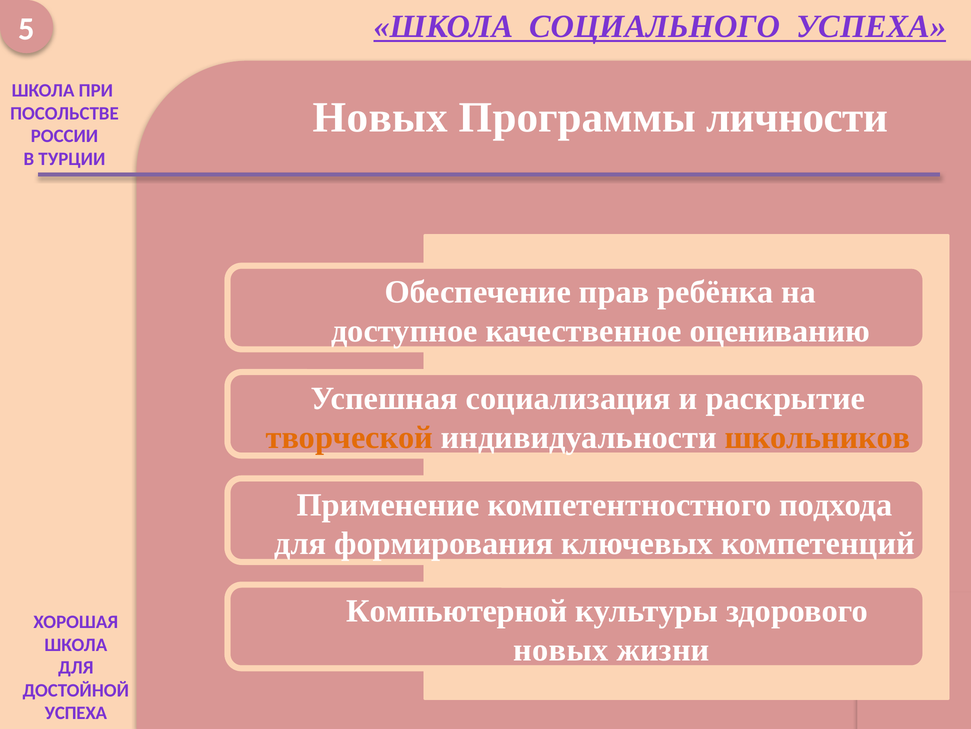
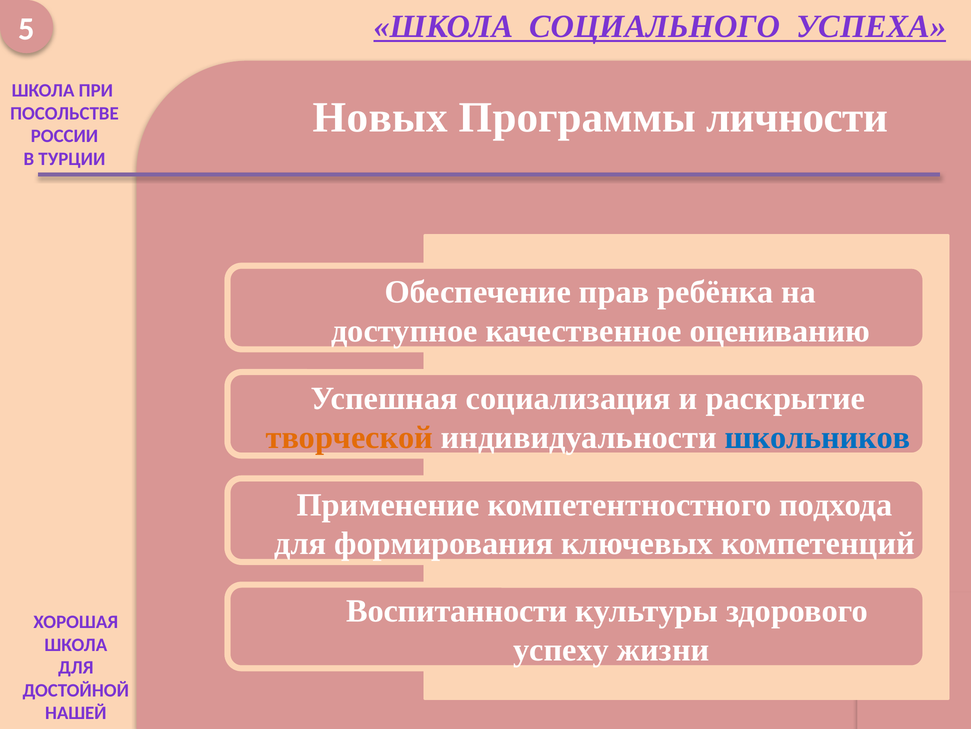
школьников colour: orange -> blue (817, 437)
Компьютерной: Компьютерной -> Воспитанности (457, 611)
новых: новых -> успеху (561, 649)
УСПЕХА: УСПЕХА -> НАШЕЙ (76, 712)
